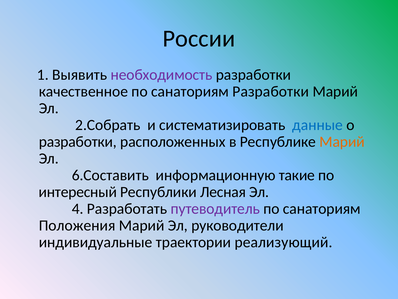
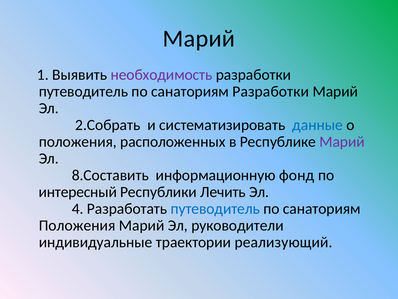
России: России -> Марий (199, 39)
качественное: качественное -> путеводитель (83, 91)
разработки: разработки -> положения (78, 141)
Марий colour: orange -> purple (342, 141)
6.Составить: 6.Составить -> 8.Составить (110, 175)
такие: такие -> фонд (297, 175)
Лесная: Лесная -> Лечить (223, 192)
путеводитель colour: purple -> blue (215, 208)
